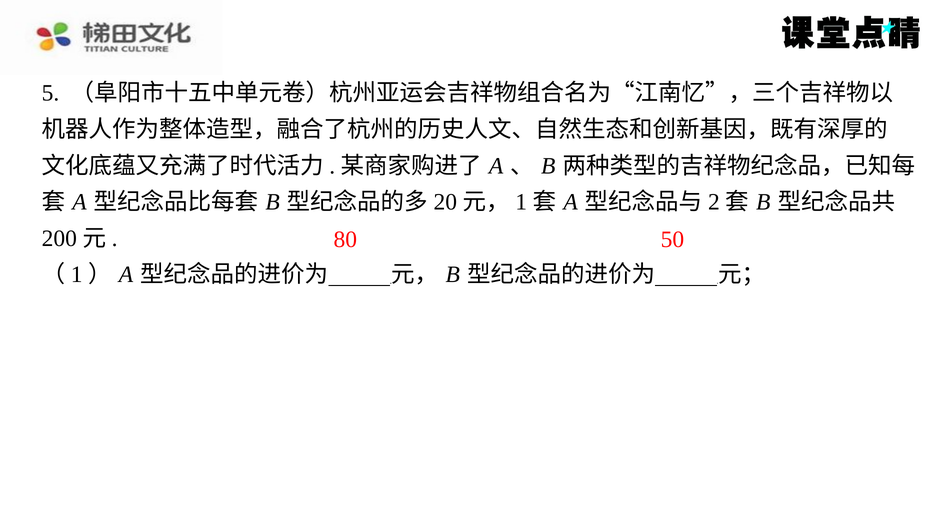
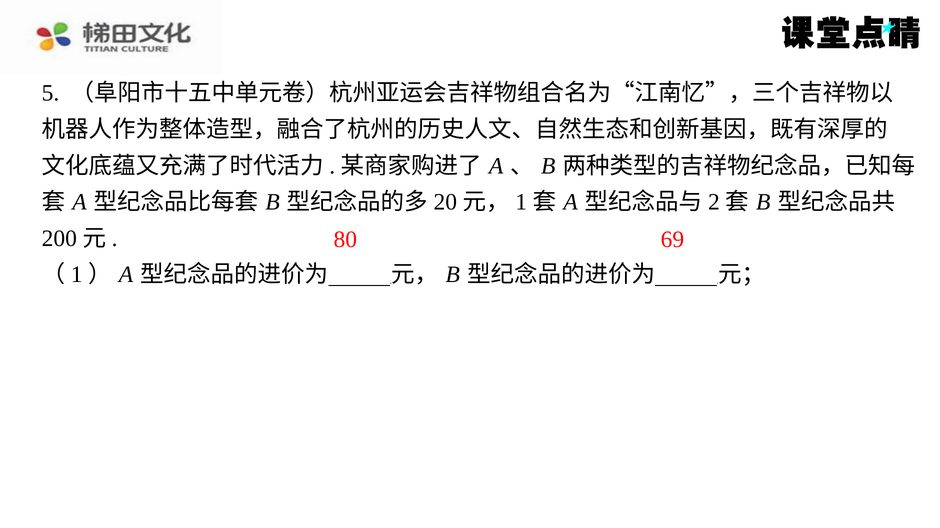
50: 50 -> 69 (672, 240)
